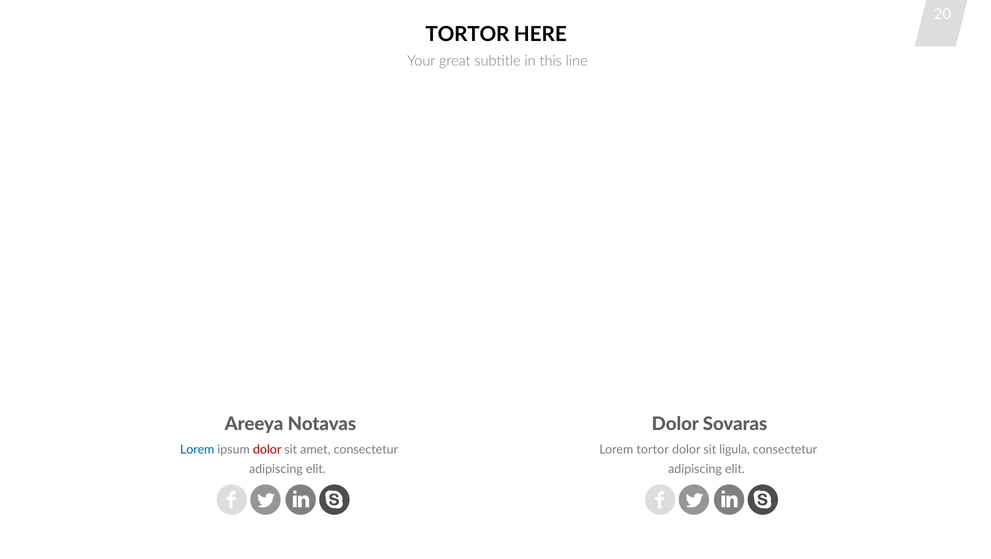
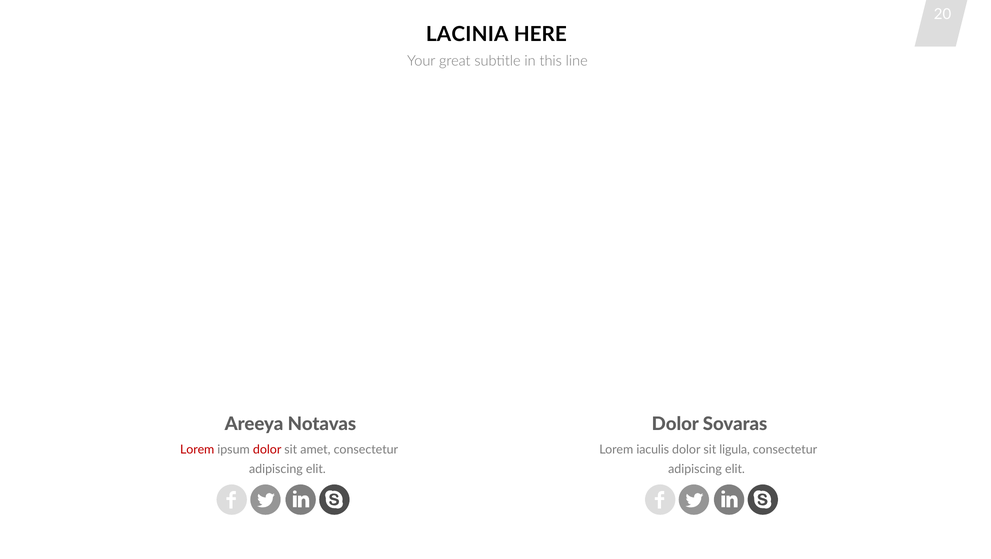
TORTOR: TORTOR -> LACINIA (467, 34)
Lorem colour: blue -> red (197, 450)
Lorem tortor: tortor -> iaculis (653, 450)
